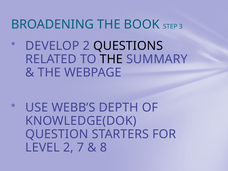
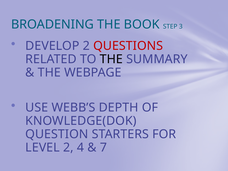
QUESTIONS colour: black -> red (128, 46)
7: 7 -> 4 (81, 148)
8: 8 -> 7 (103, 148)
